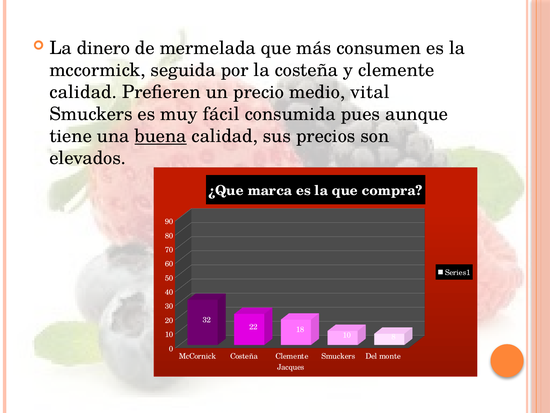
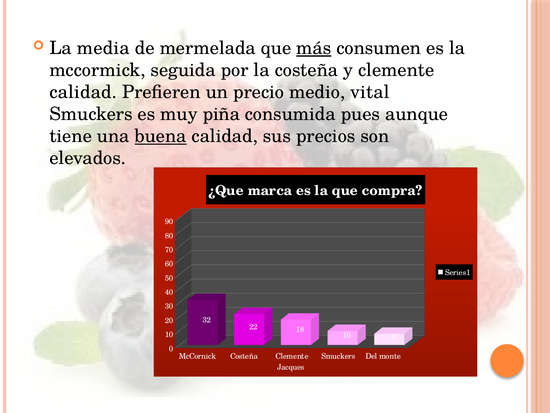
dinero: dinero -> media (103, 48)
más underline: none -> present (314, 48)
fácil: fácil -> piña (221, 114)
